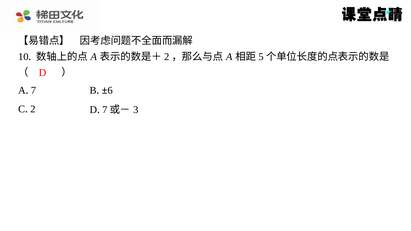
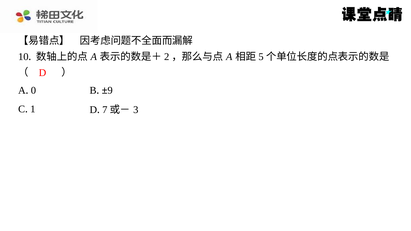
7: 7 -> 0 (33, 91)
6: 6 -> 9 (110, 91)
2: 2 -> 1 (33, 109)
